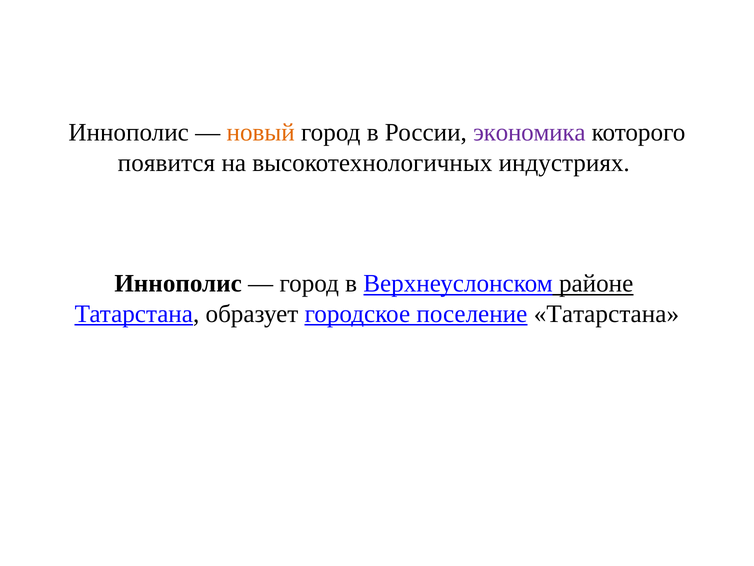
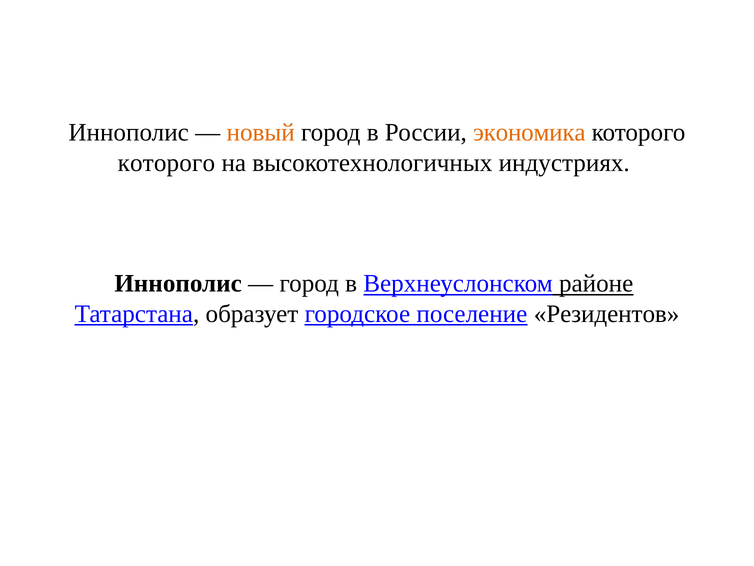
экономика colour: purple -> orange (529, 132)
появится: появится -> которого (166, 163)
поселение Татарстана: Татарстана -> Резидентов (607, 313)
